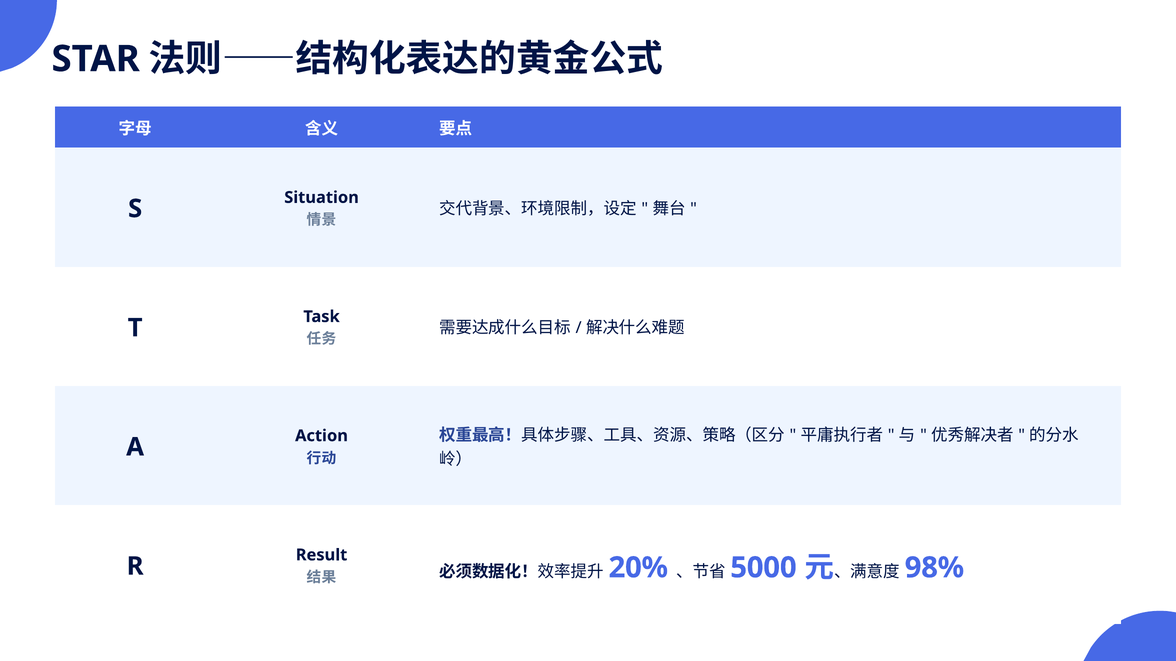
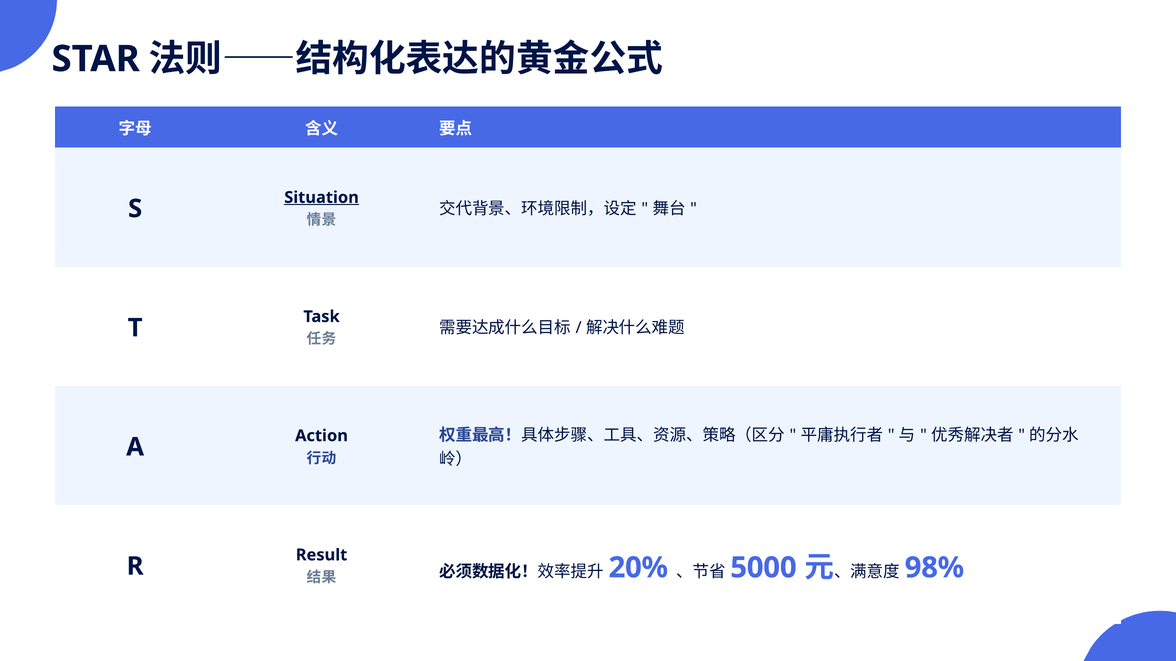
Situation underline: none -> present (322, 198)
